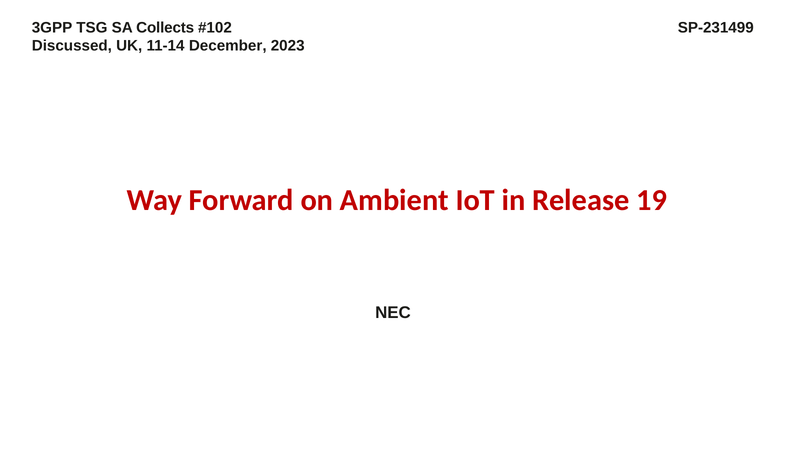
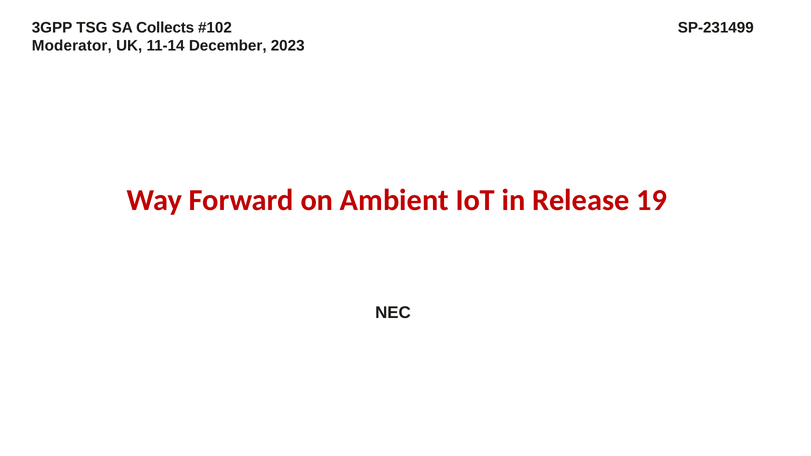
Discussed: Discussed -> Moderator (72, 46)
